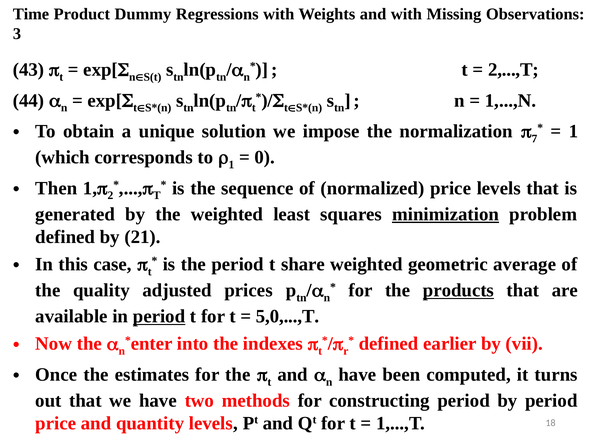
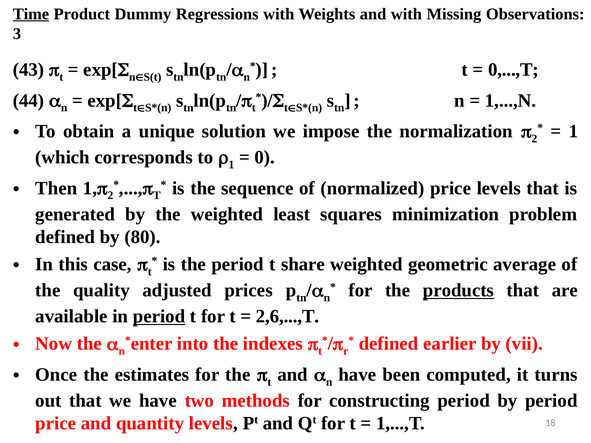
Time underline: none -> present (31, 14)
2,...,T: 2,...,T -> 0,...,T (513, 70)
7: 7 -> 2 (534, 139)
minimization underline: present -> none (446, 214)
21: 21 -> 80 (142, 237)
5,0,...,T: 5,0,...,T -> 2,6,...,T (288, 317)
